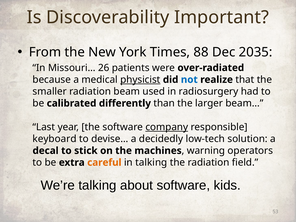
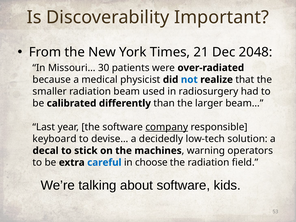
88: 88 -> 21 (201, 52)
2035: 2035 -> 2048 (256, 52)
26: 26 -> 30 (104, 68)
physicist underline: present -> none (140, 80)
careful colour: orange -> blue (104, 163)
in talking: talking -> choose (151, 163)
